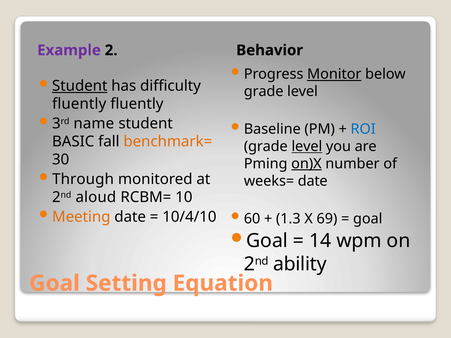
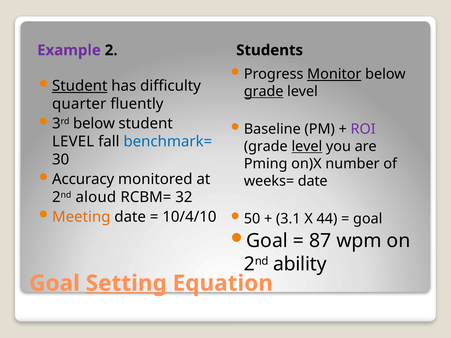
Behavior: Behavior -> Students (270, 50)
grade underline: none -> present (264, 92)
fluently: fluently -> quarter (79, 104)
3rd name: name -> below (94, 124)
ROI colour: blue -> purple (363, 129)
BASIC: BASIC -> LEVEL (73, 142)
benchmark= colour: orange -> blue (168, 142)
on)X underline: present -> none (306, 164)
Through: Through -> Accuracy (83, 179)
10: 10 -> 32 (184, 197)
60: 60 -> 50 (252, 219)
1.3: 1.3 -> 3.1 (288, 219)
69: 69 -> 44 (327, 219)
14: 14 -> 87 (320, 241)
Setting underline: none -> present (126, 283)
